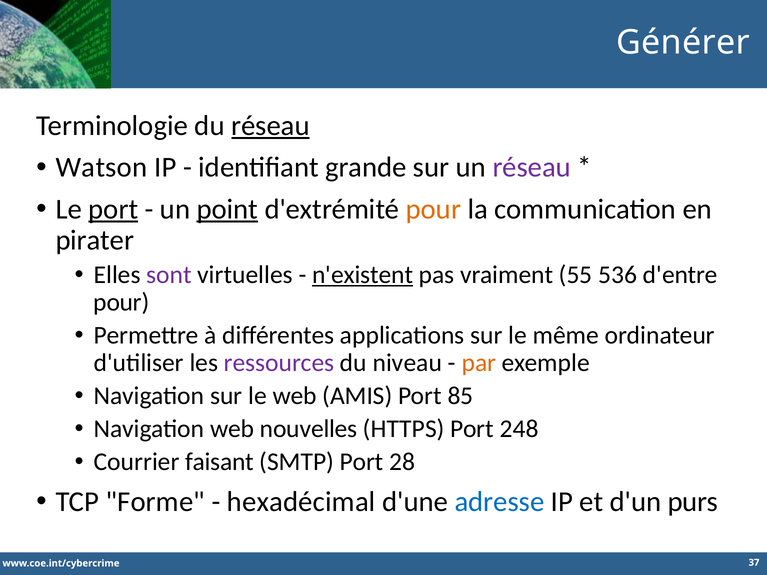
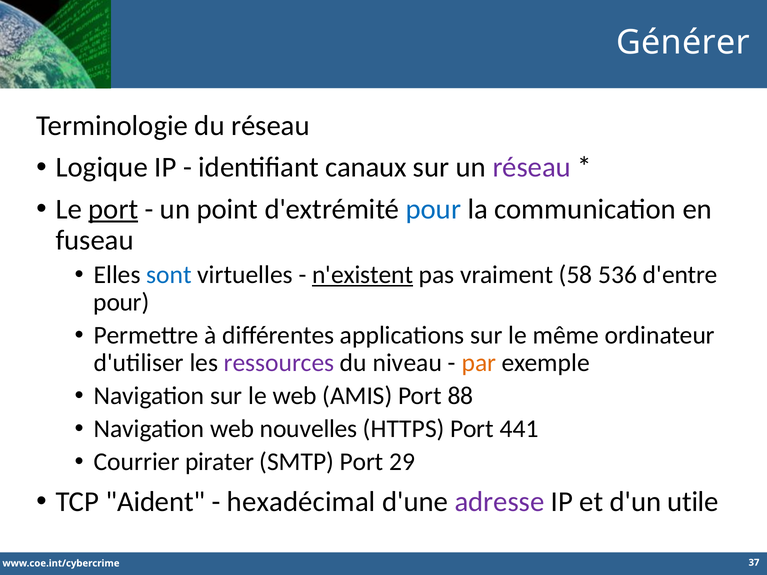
réseau underline: present -> none (270, 126)
Watson: Watson -> Logique (102, 168)
grande: grande -> canaux (366, 168)
point underline: present -> none (227, 209)
pour colour: orange -> blue (433, 209)
pirater: pirater -> fuseau (95, 240)
sont colour: purple -> blue (169, 275)
55: 55 -> 58 (576, 275)
85: 85 -> 88 (460, 396)
248: 248 -> 441 (519, 429)
faisant: faisant -> pirater (220, 462)
28: 28 -> 29 (402, 462)
Forme: Forme -> Aident (155, 502)
adresse colour: blue -> purple (499, 502)
purs: purs -> utile (693, 502)
